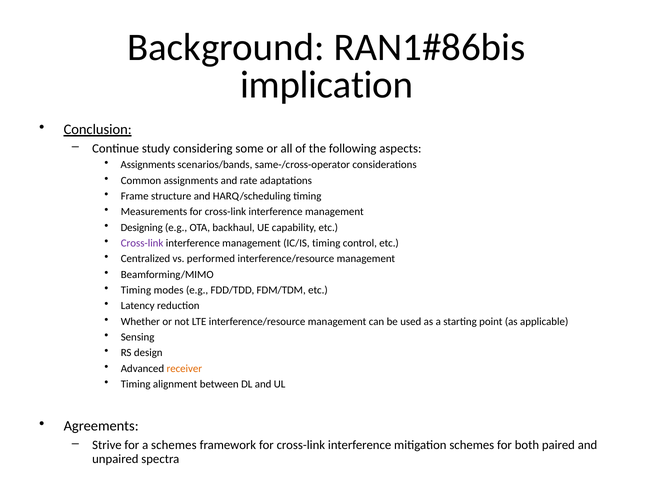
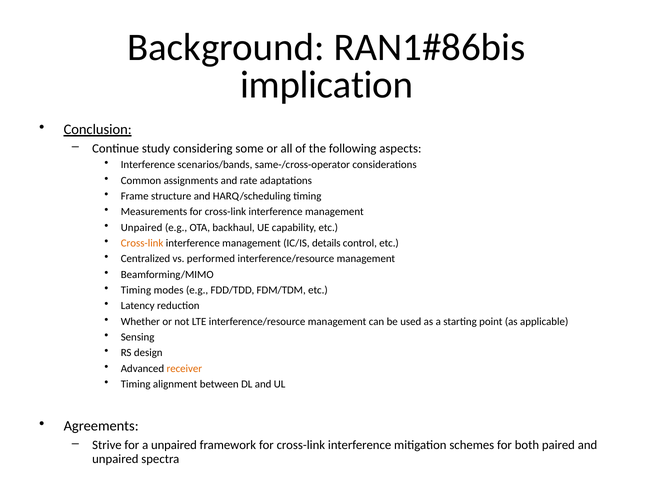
Assignments: Assignments -> Interference (148, 165)
Designing: Designing -> Unpaired (142, 227)
Cross-link colour: purple -> orange (142, 243)
IC/IS timing: timing -> details (326, 243)
a schemes: schemes -> unpaired (174, 445)
